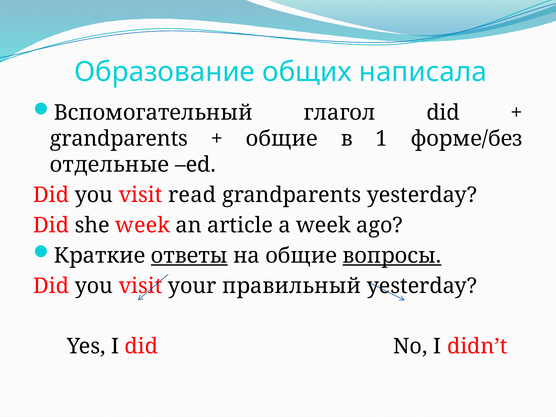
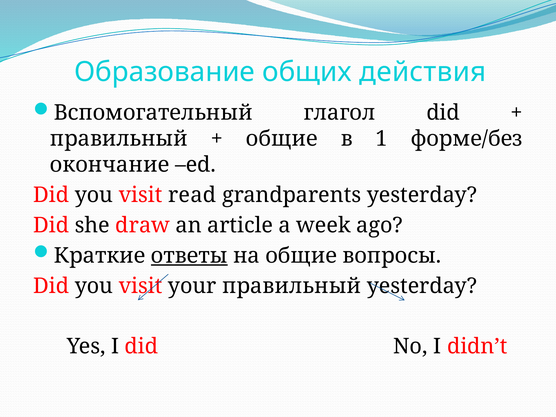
написала: написала -> действия (423, 72)
grandparents: grandparents -> правильный (119, 139)
отдельные: отдельные -> окончание (110, 165)
she week: week -> draw (143, 225)
вопросы underline: present -> none (392, 256)
